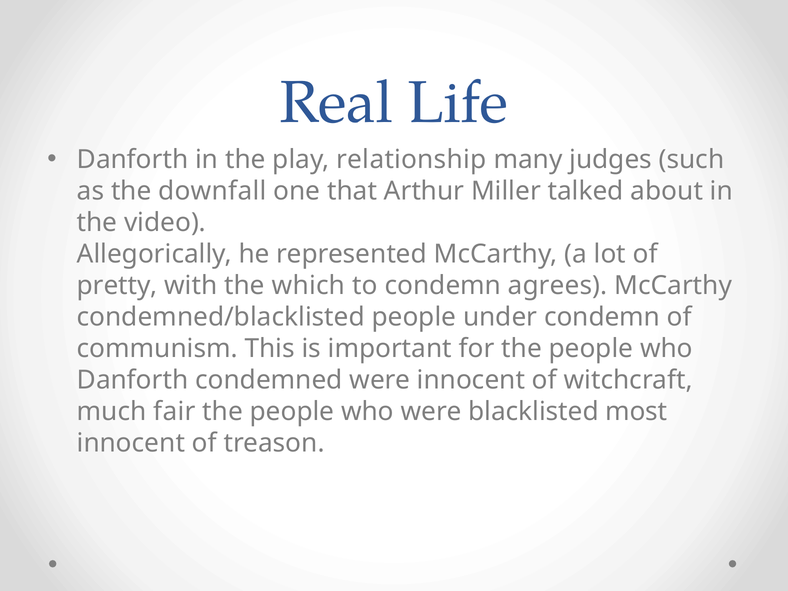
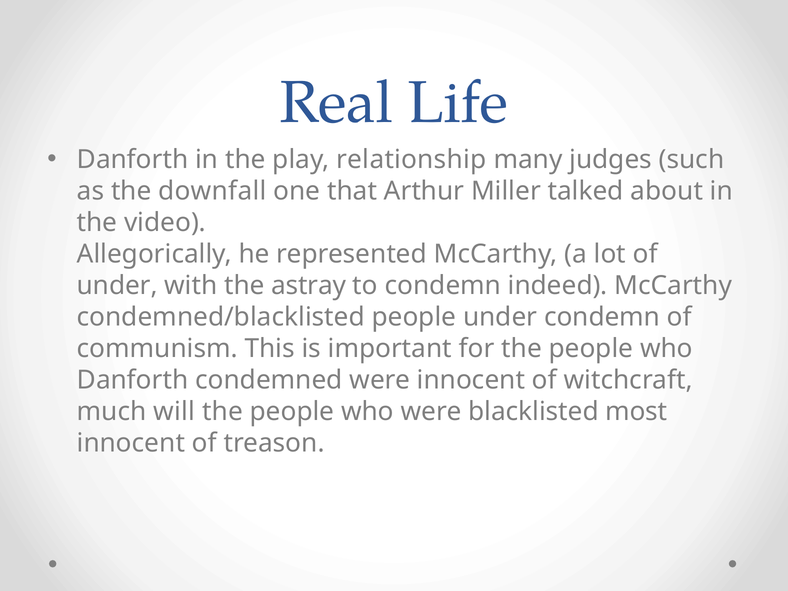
pretty: pretty -> under (117, 286)
which: which -> astray (309, 286)
agrees: agrees -> indeed (558, 286)
fair: fair -> will (174, 412)
